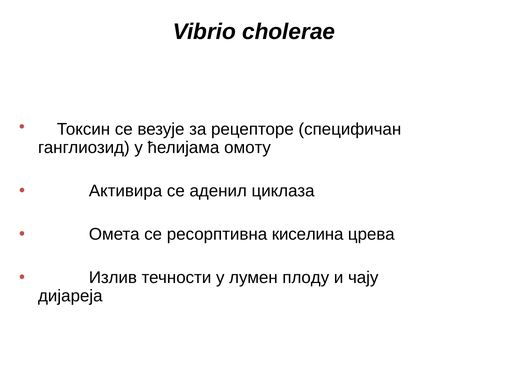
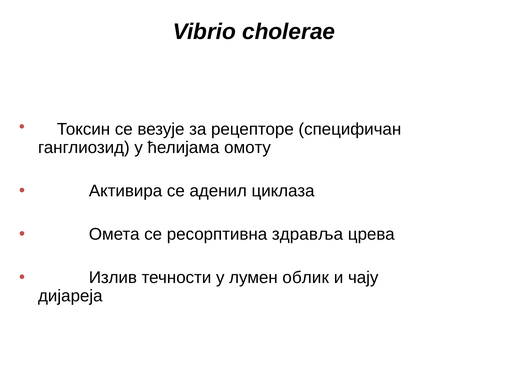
киселина: киселина -> здравља (307, 234)
плоду: плоду -> облик (306, 278)
